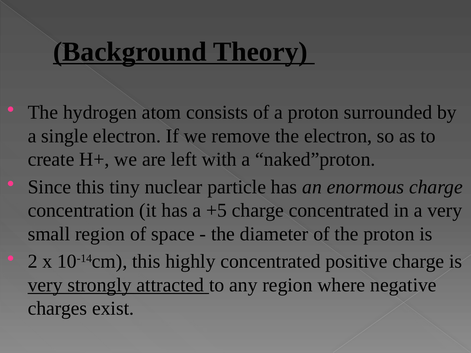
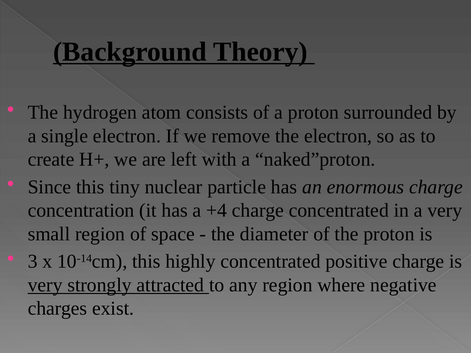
+5: +5 -> +4 (217, 211)
2: 2 -> 3 (33, 262)
